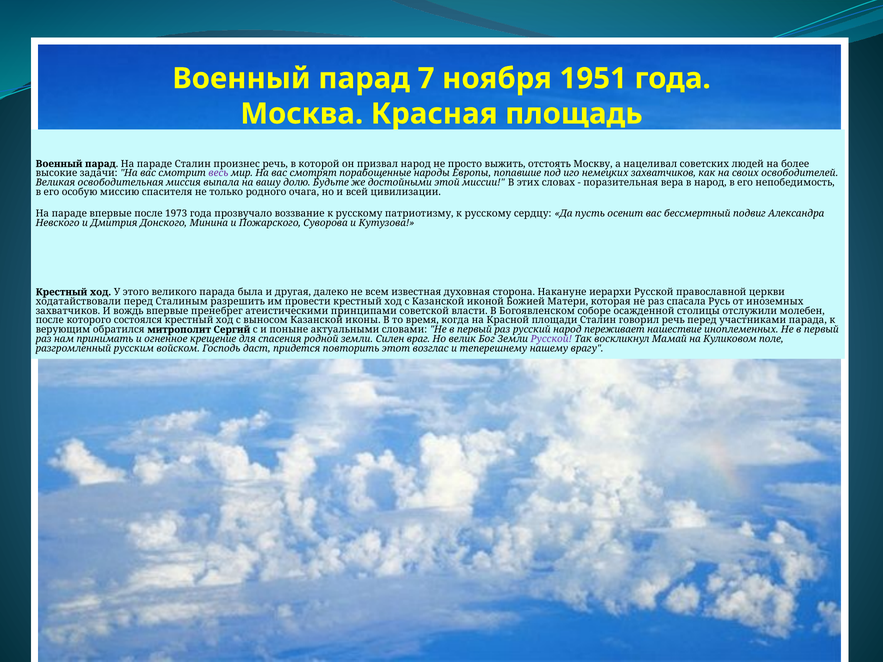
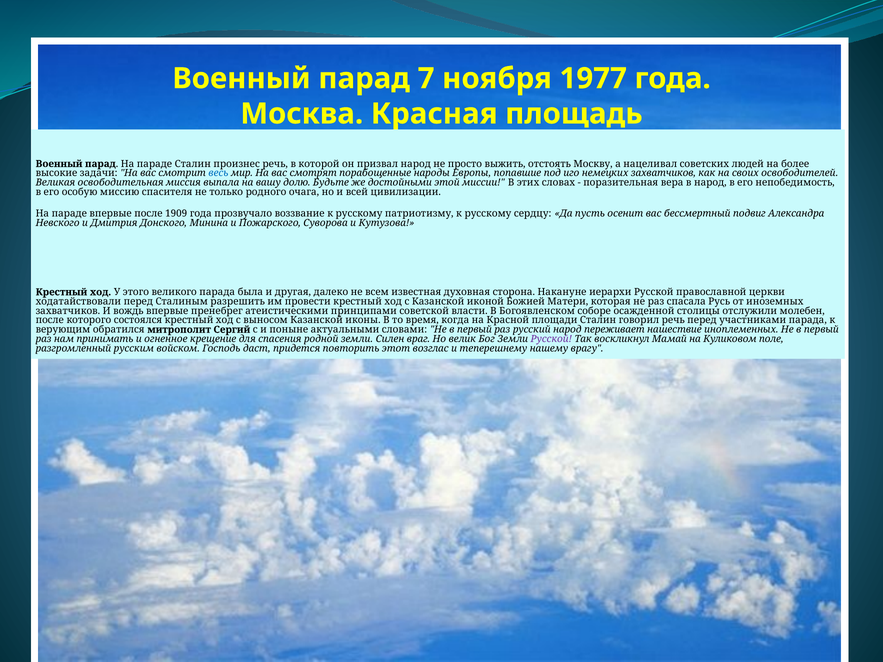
1951: 1951 -> 1977 (593, 79)
весь colour: purple -> blue (218, 173)
1973: 1973 -> 1909 (176, 214)
